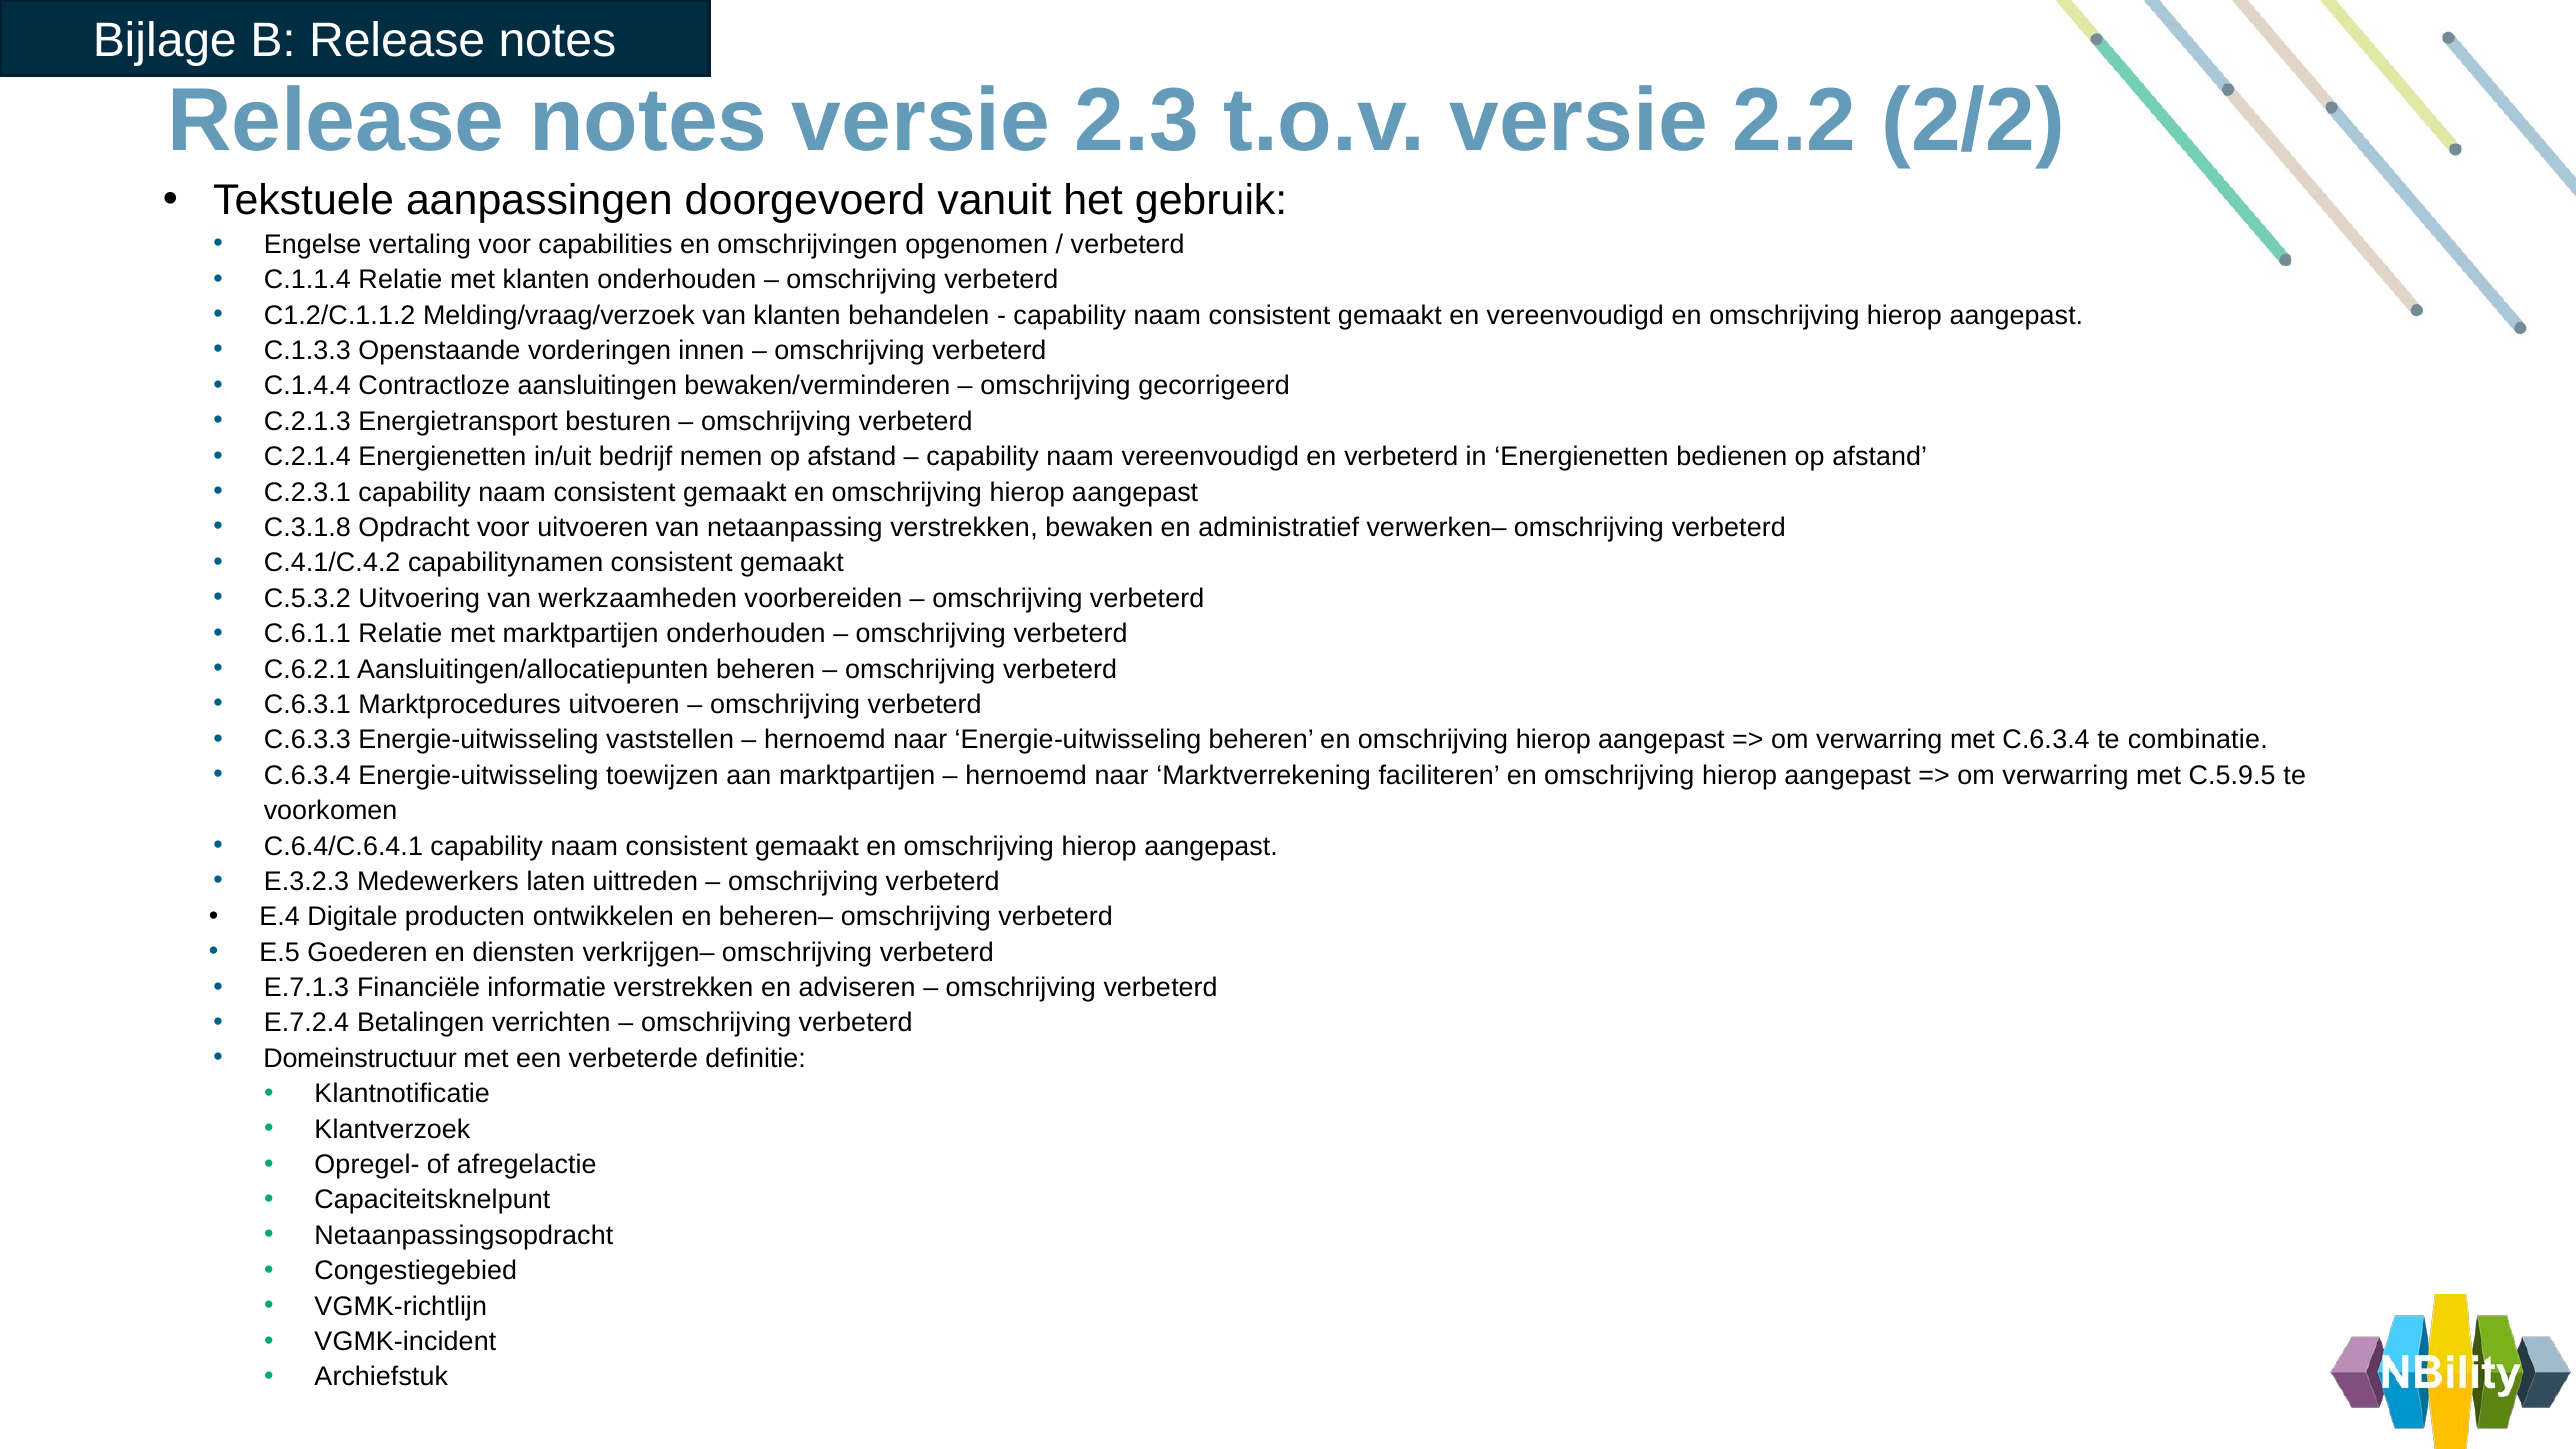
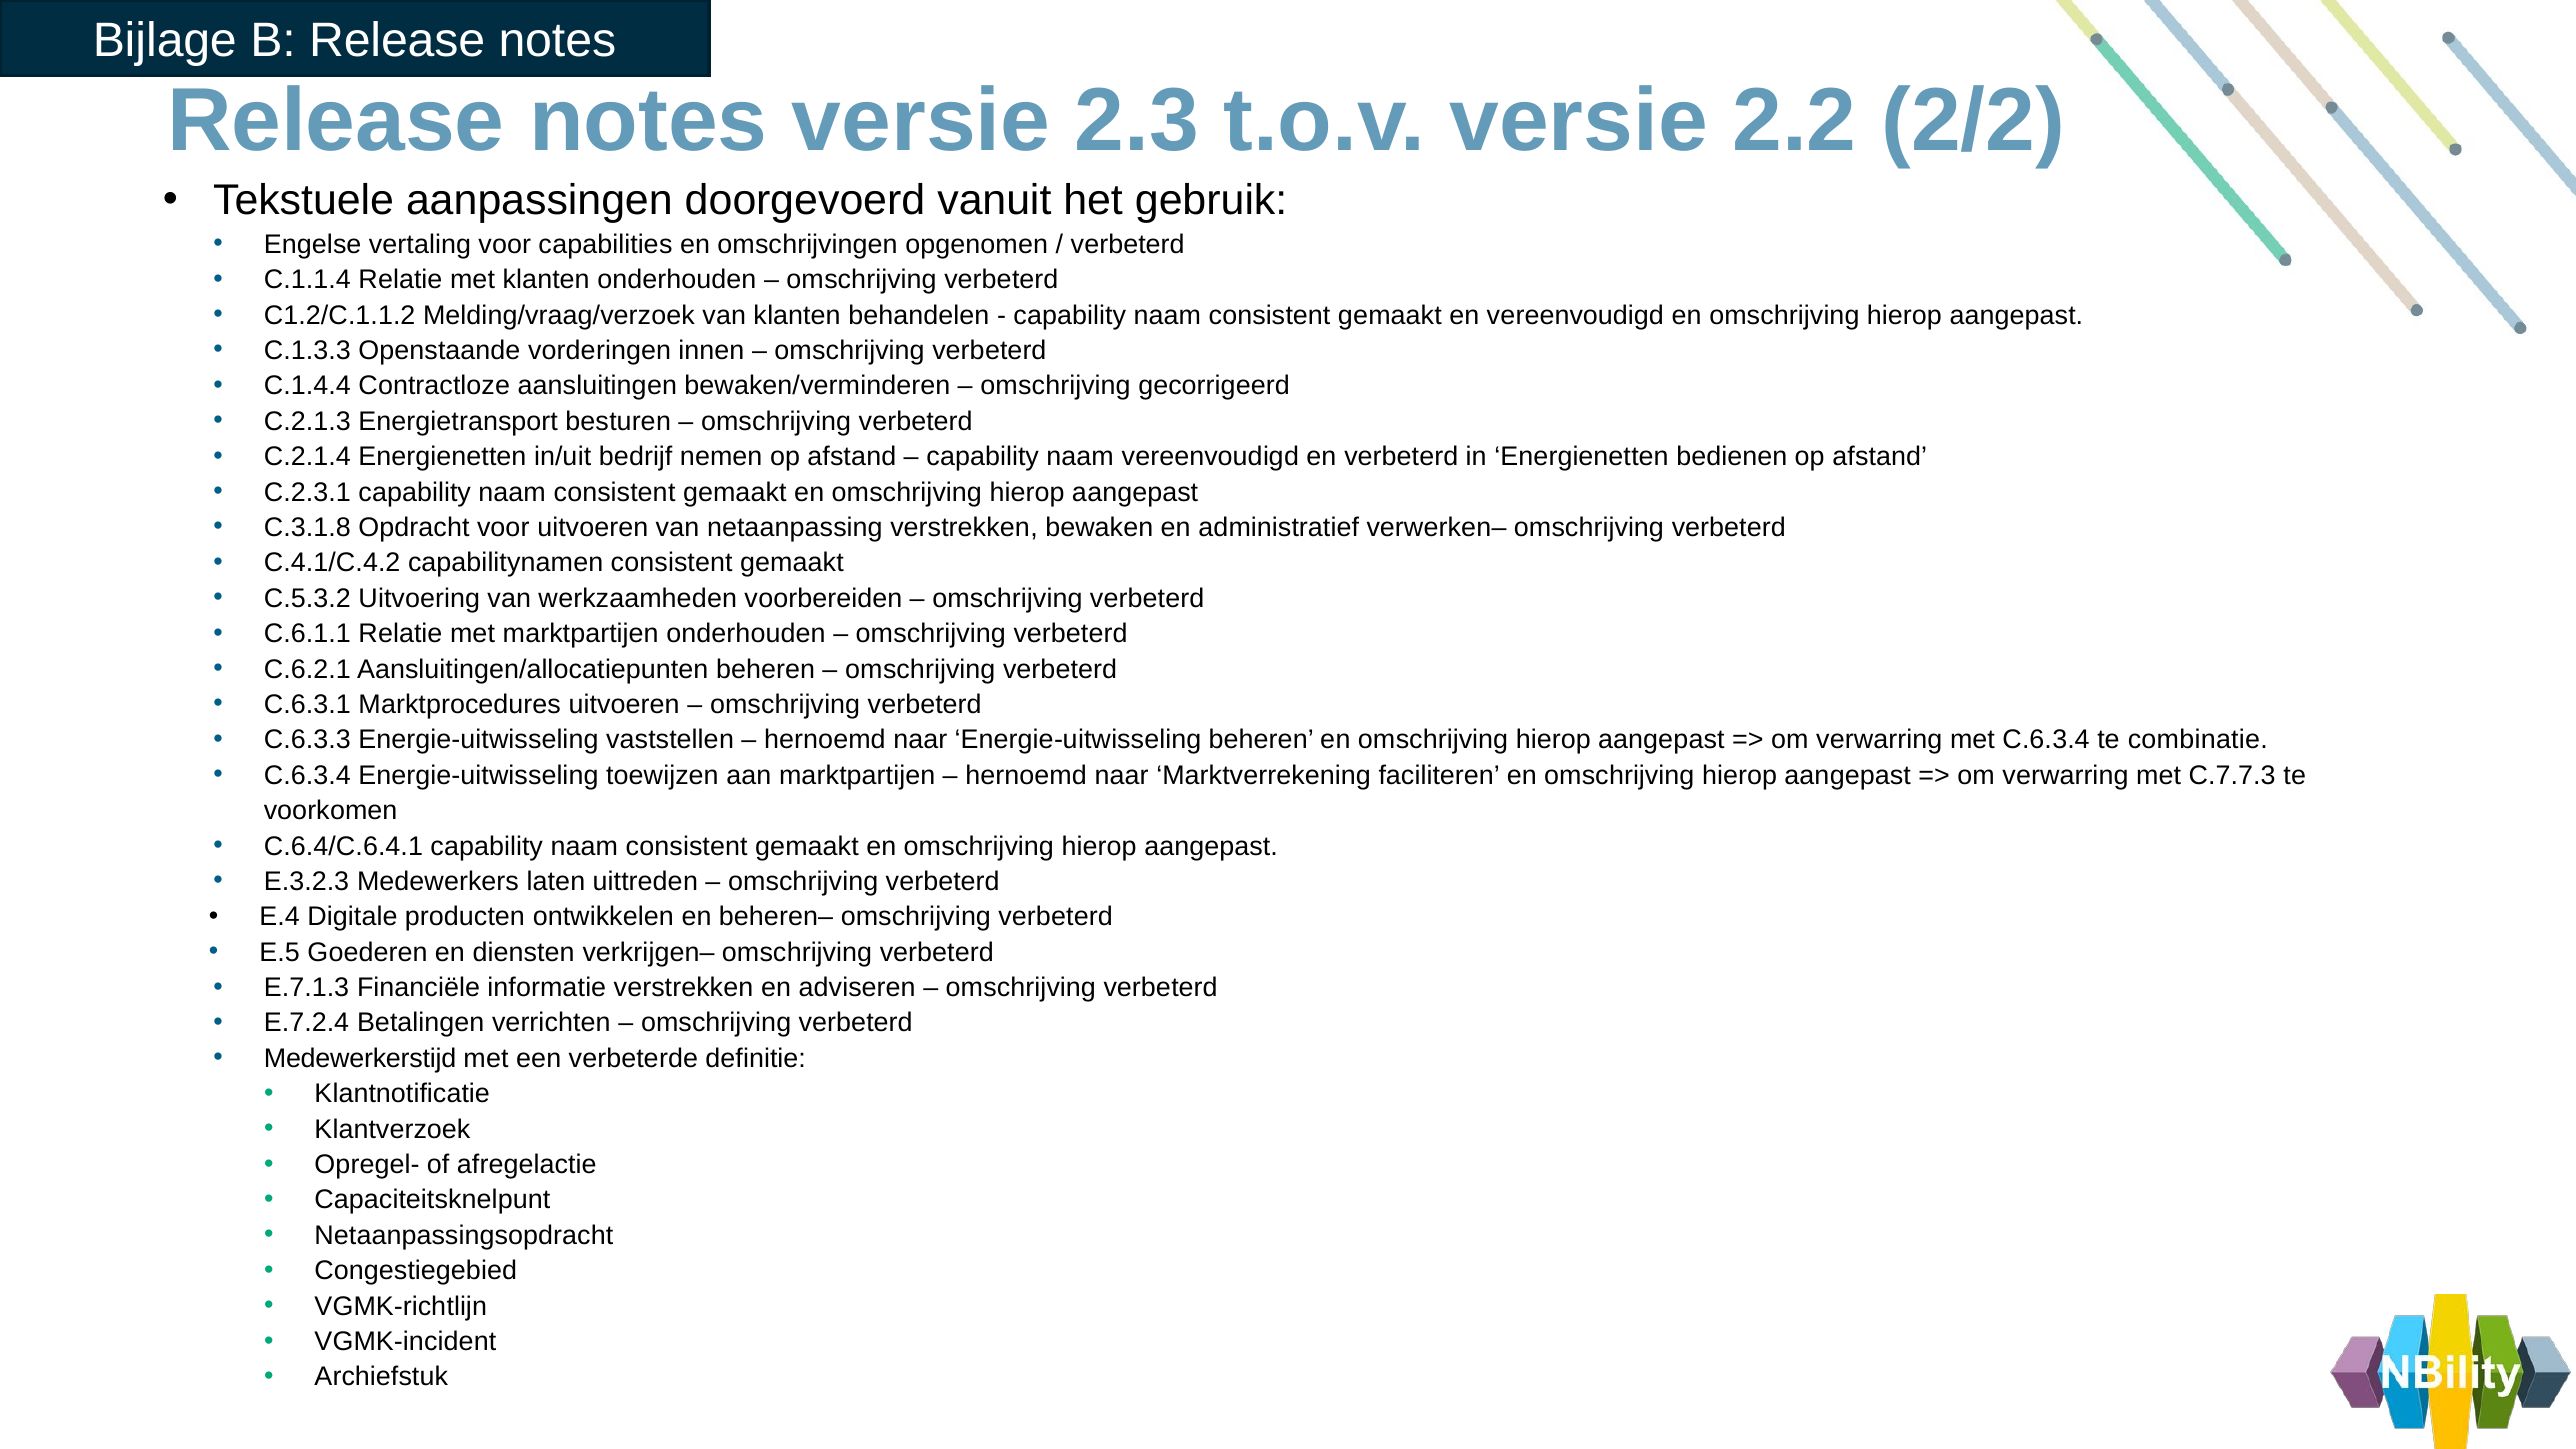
C.5.9.5: C.5.9.5 -> C.7.7.3 (2232, 775)
Domeinstructuur: Domeinstructuur -> Medewerkerstijd (360, 1059)
